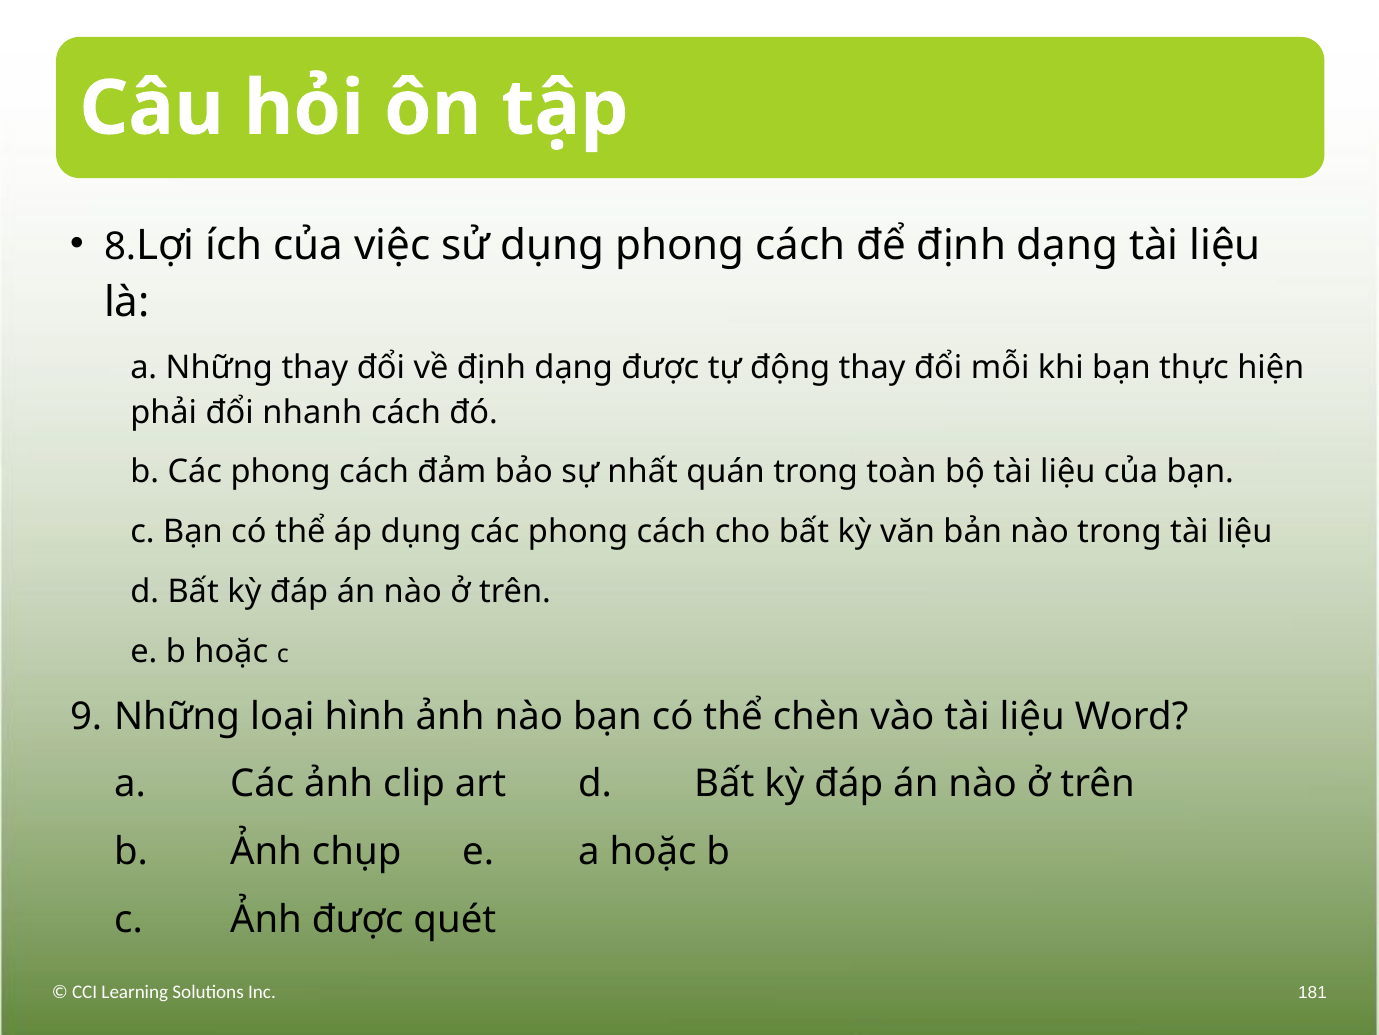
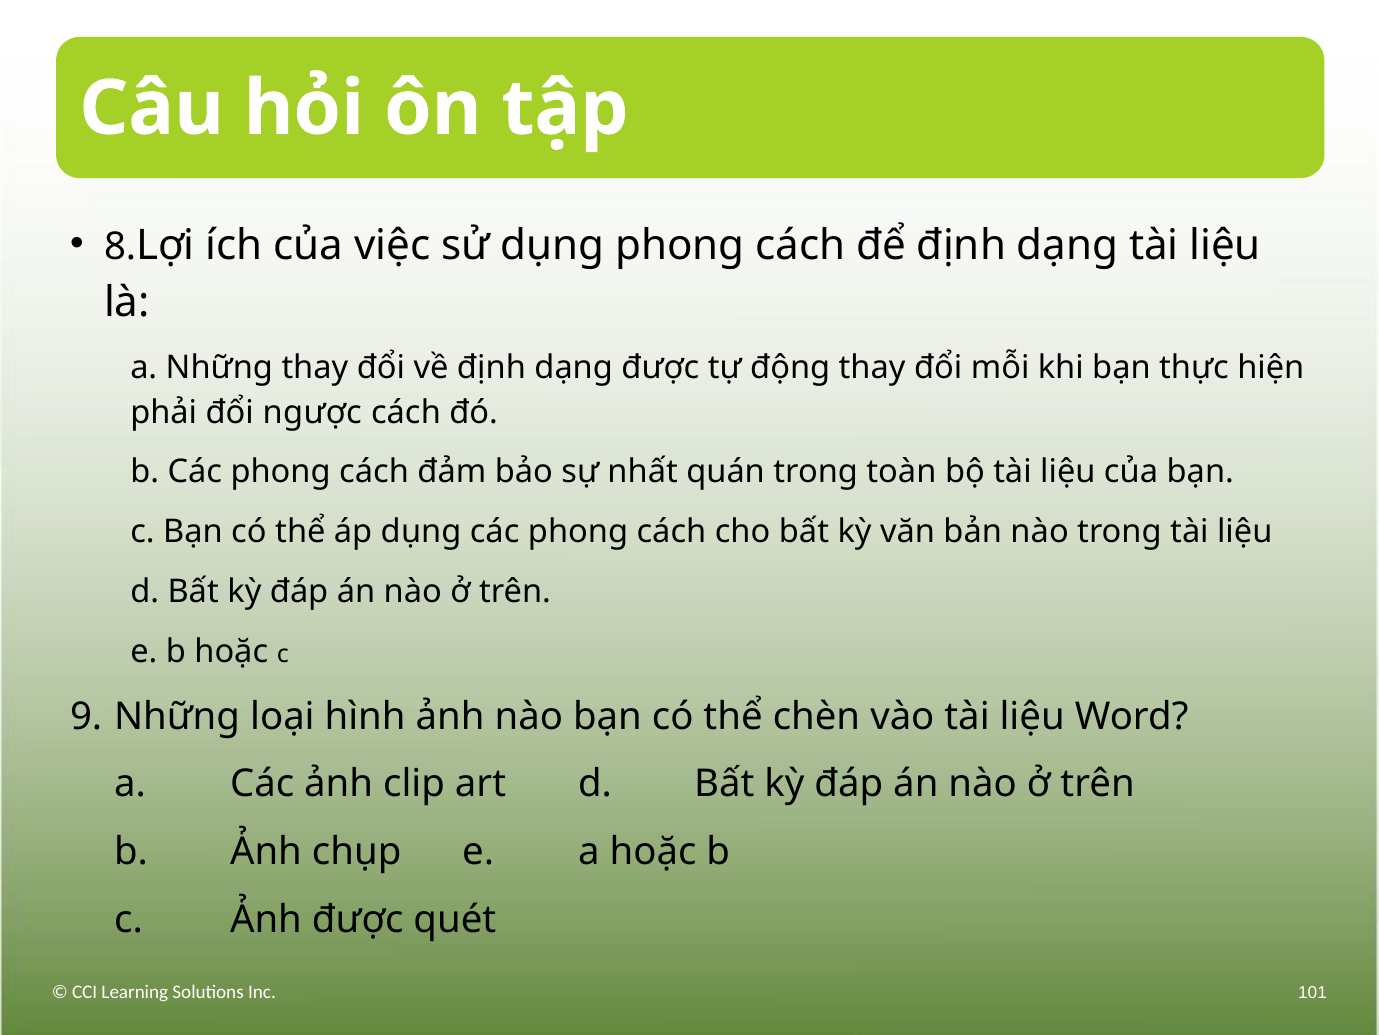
nhanh: nhanh -> ngược (312, 412)
181: 181 -> 101 (1313, 992)
